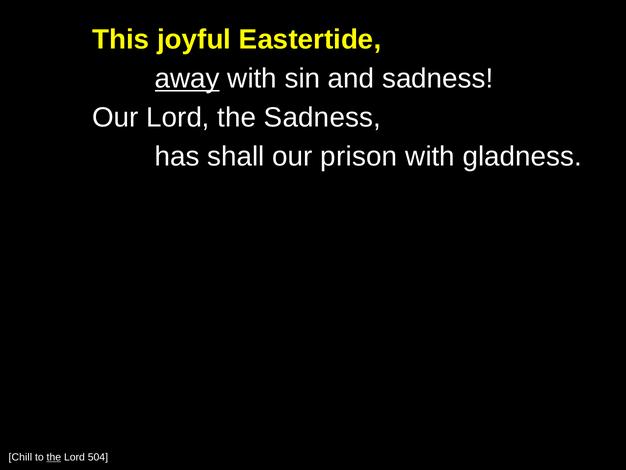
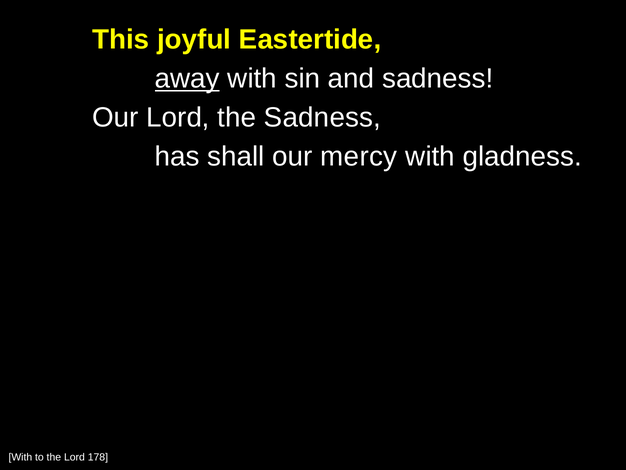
prison: prison -> mercy (359, 156)
Chill: Chill -> With (20, 457)
the underline: present -> none (54, 457)
504: 504 -> 178 (98, 457)
